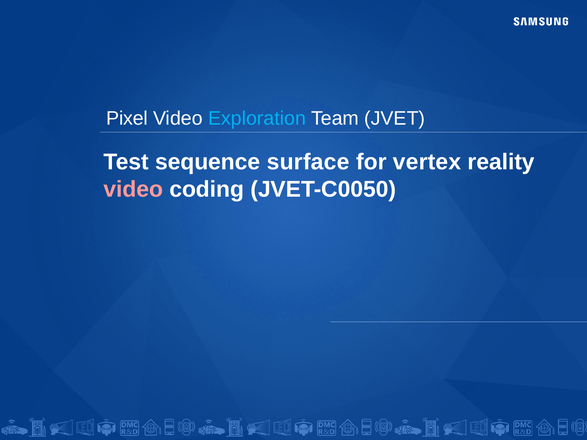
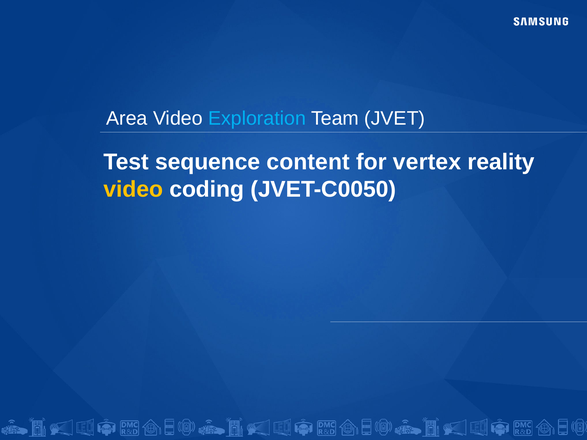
Pixel: Pixel -> Area (127, 118)
surface: surface -> content (308, 162)
video colour: pink -> yellow (133, 190)
